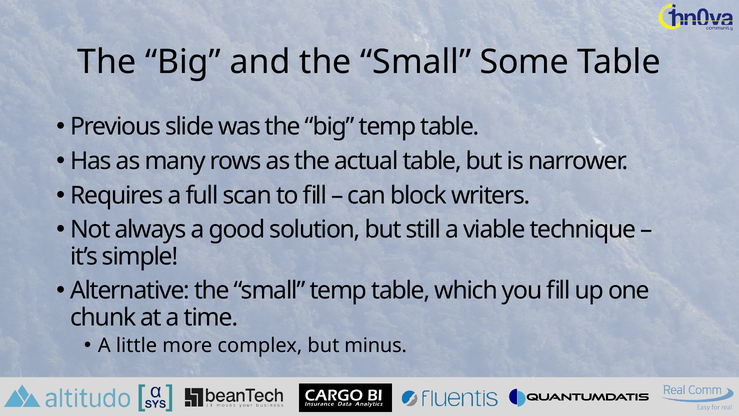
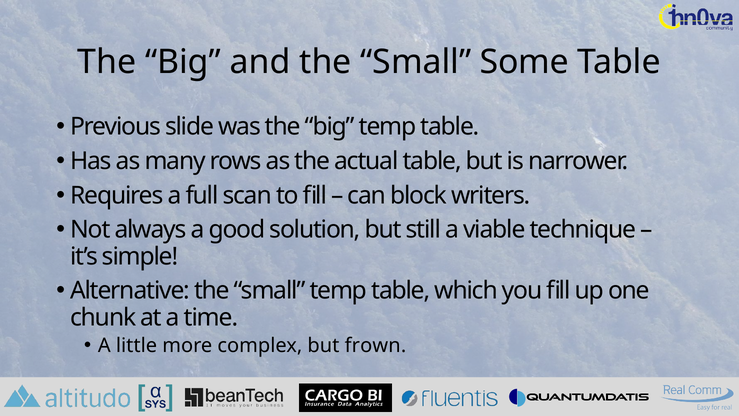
minus: minus -> frown (375, 345)
